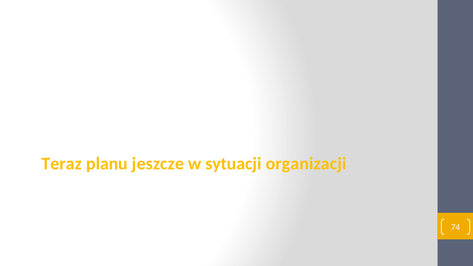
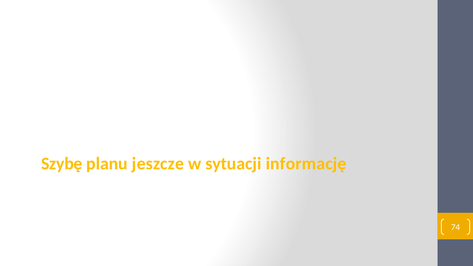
Teraz: Teraz -> Szybę (62, 164)
organizacji: organizacji -> informację (306, 164)
